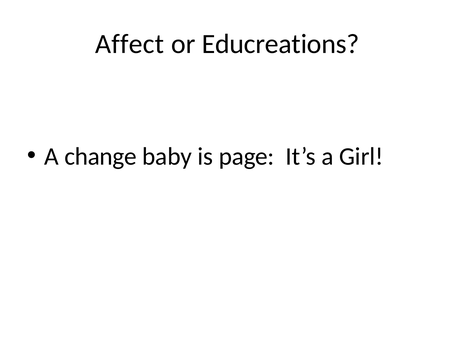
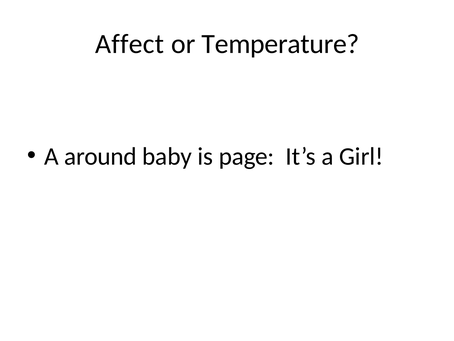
Educreations: Educreations -> Temperature (281, 44)
change: change -> around (101, 156)
